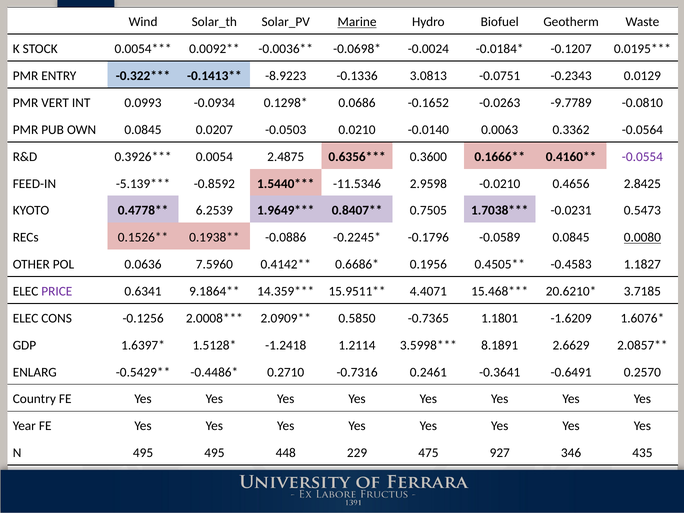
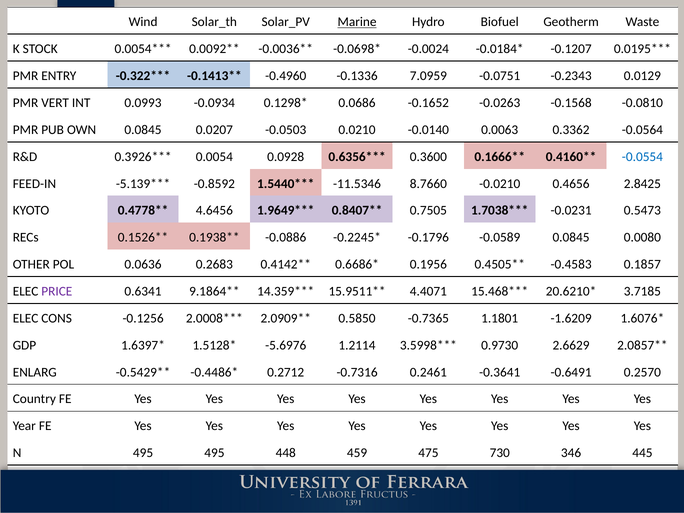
-8.9223: -8.9223 -> -0.4960 (286, 76)
3.0813: 3.0813 -> 7.0959 (428, 76)
-9.7789: -9.7789 -> -0.1568 (571, 103)
2.4875: 2.4875 -> 0.0928 (286, 157)
-0.0554 colour: purple -> blue (642, 157)
2.9598: 2.9598 -> 8.7660 (428, 184)
6.2539: 6.2539 -> 4.6456 (214, 211)
0.0080 underline: present -> none (642, 237)
7.5960: 7.5960 -> 0.2683 (214, 264)
1.1827: 1.1827 -> 0.1857 (642, 264)
-1.2418: -1.2418 -> -5.6976 (286, 345)
8.1891: 8.1891 -> 0.9730 (500, 345)
0.2710: 0.2710 -> 0.2712 (286, 372)
229: 229 -> 459 (357, 453)
927: 927 -> 730 (500, 453)
435: 435 -> 445 (642, 453)
